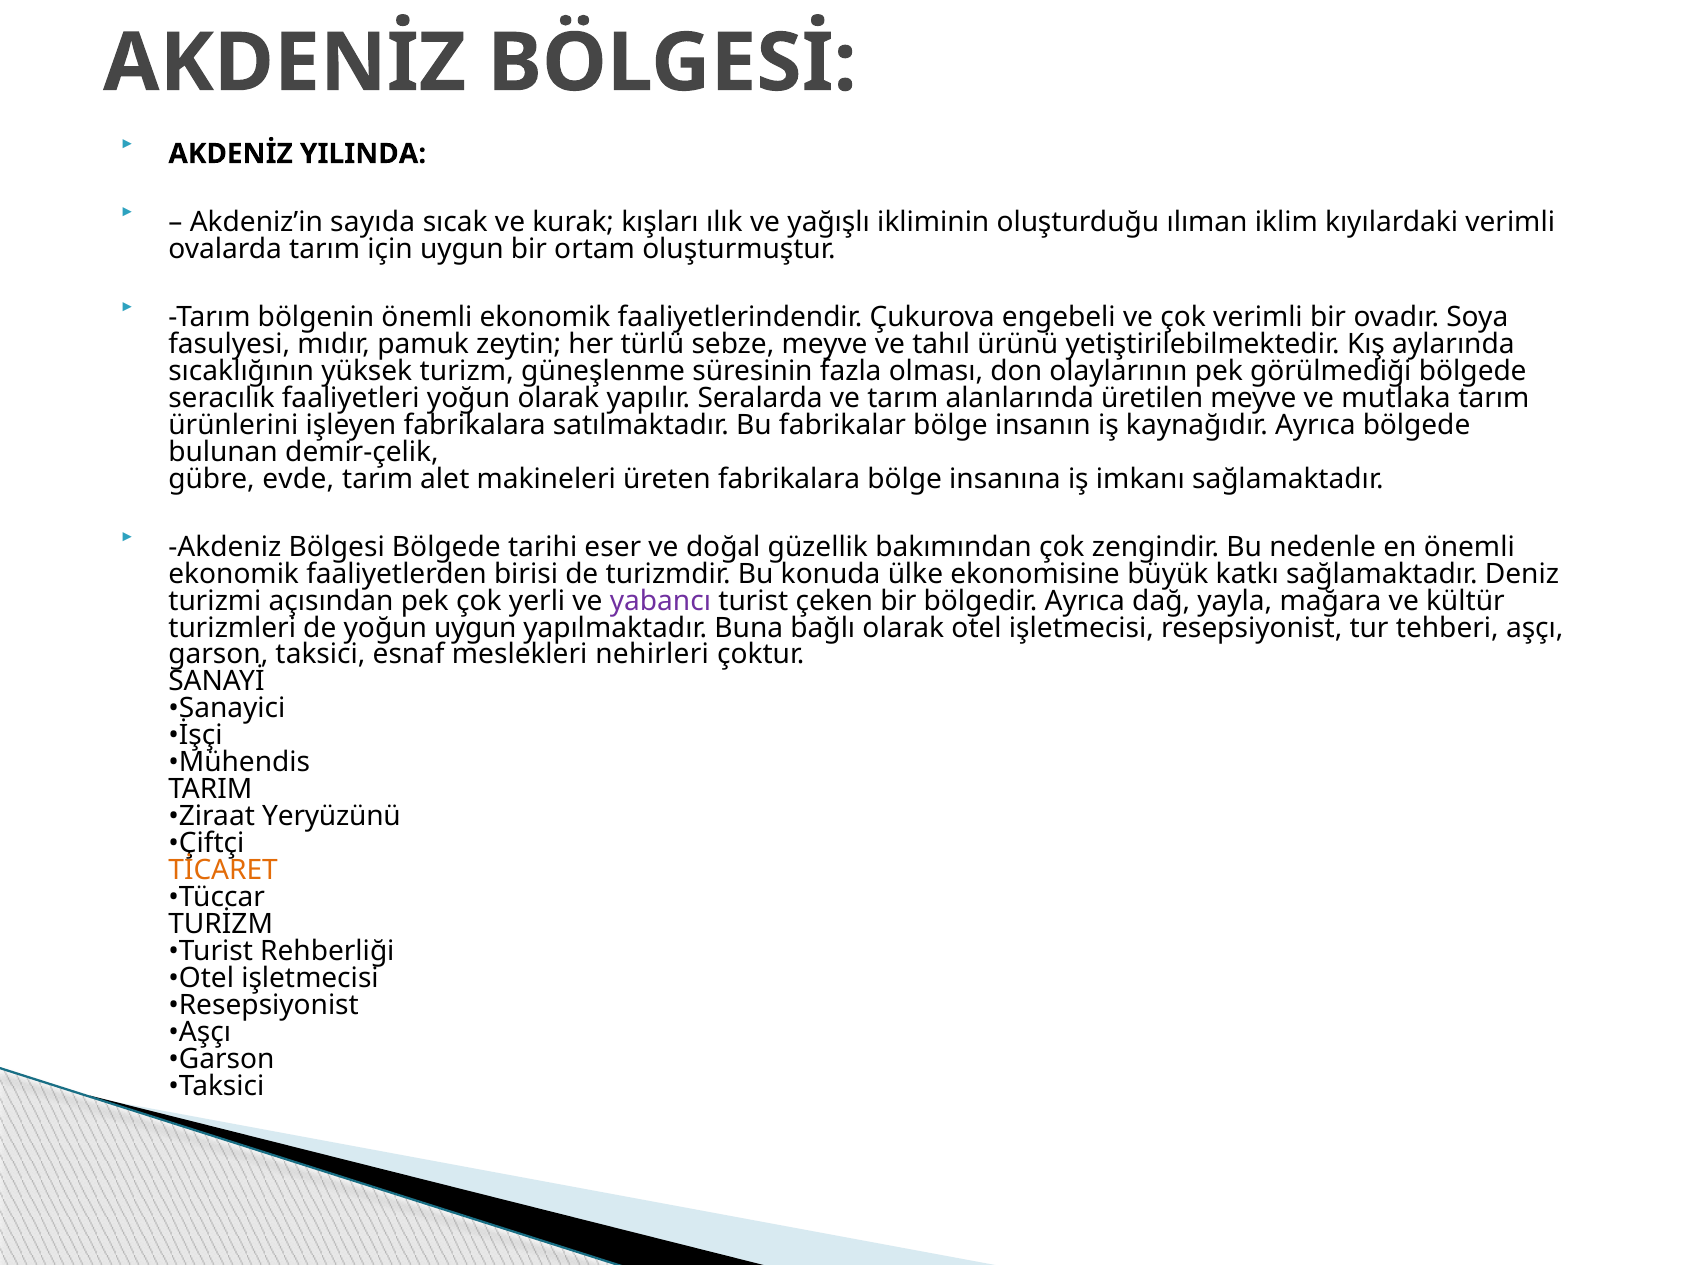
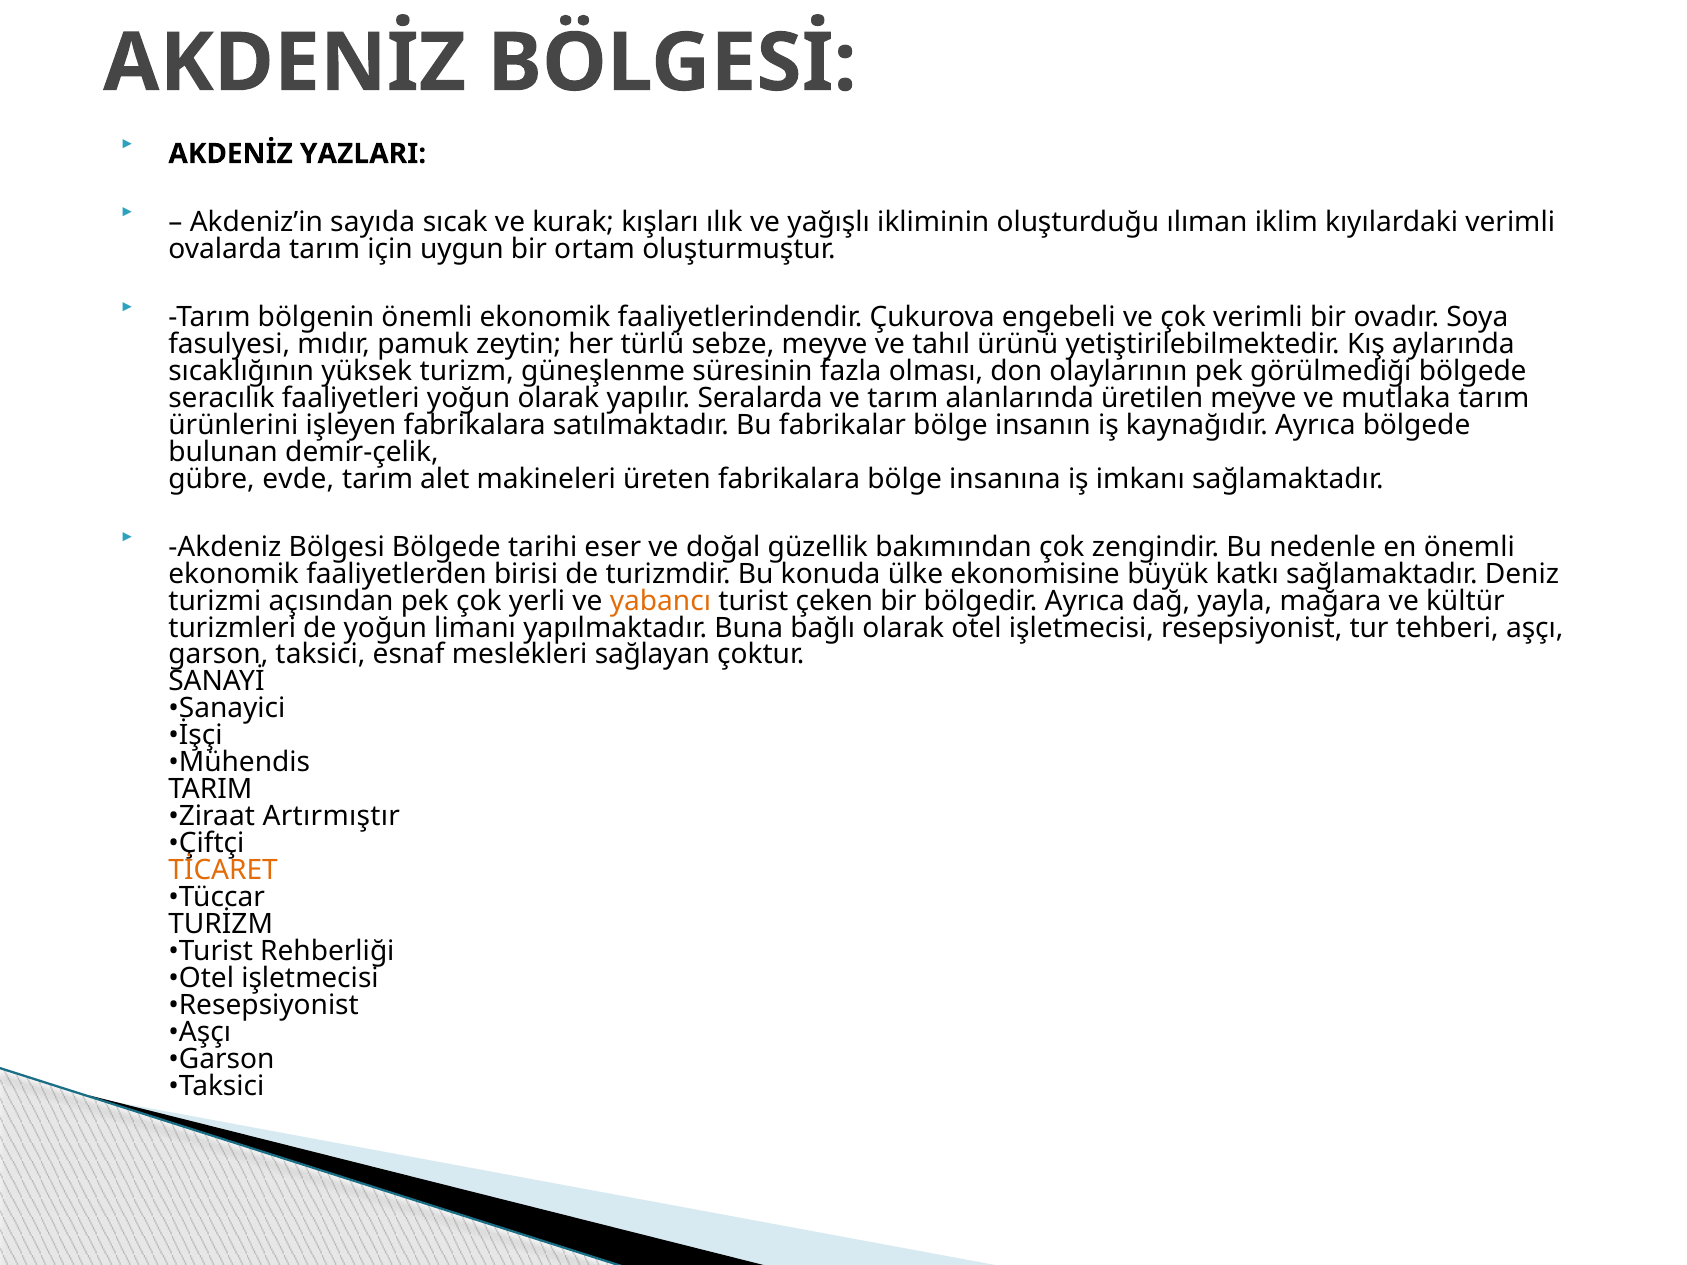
YILINDA: YILINDA -> YAZLARI (363, 154)
yabancı colour: purple -> orange (660, 601)
yoğun uygun: uygun -> limanı (475, 628)
nehirleri: nehirleri -> sağlayan (652, 655)
Yeryüzünü: Yeryüzünü -> Artırmıştır (331, 817)
